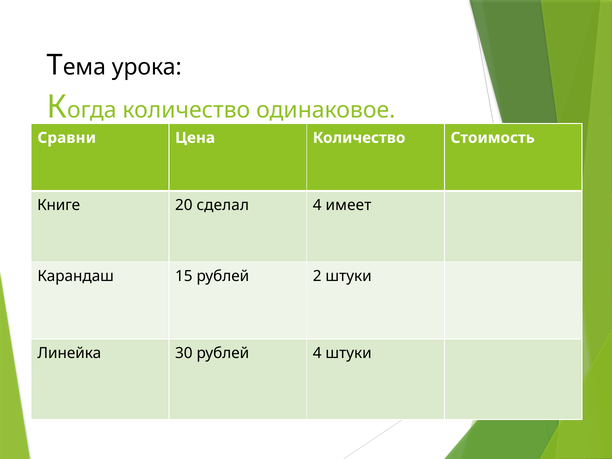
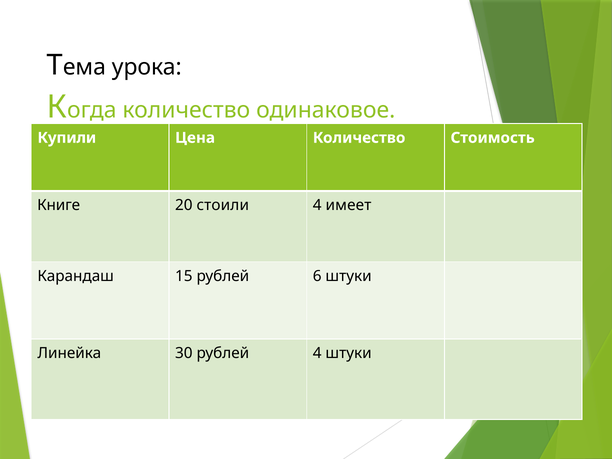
Сравни: Сравни -> Купили (67, 138)
сделал: сделал -> стоили (223, 205)
2: 2 -> 6 (317, 276)
